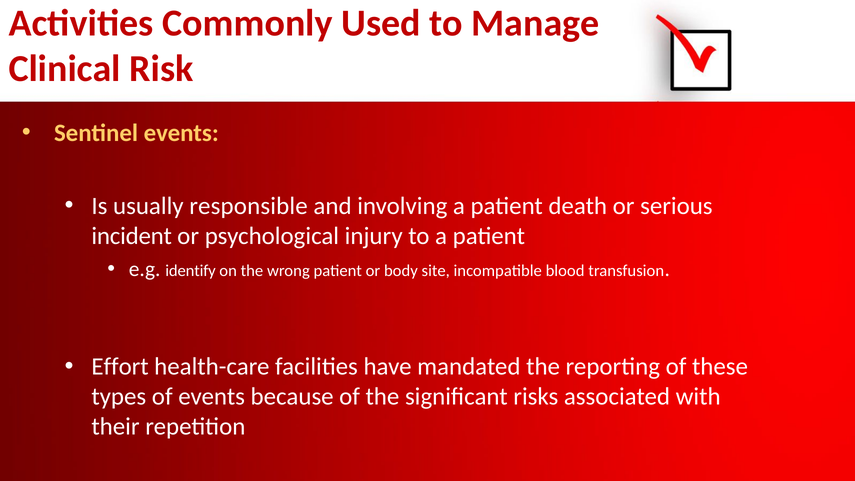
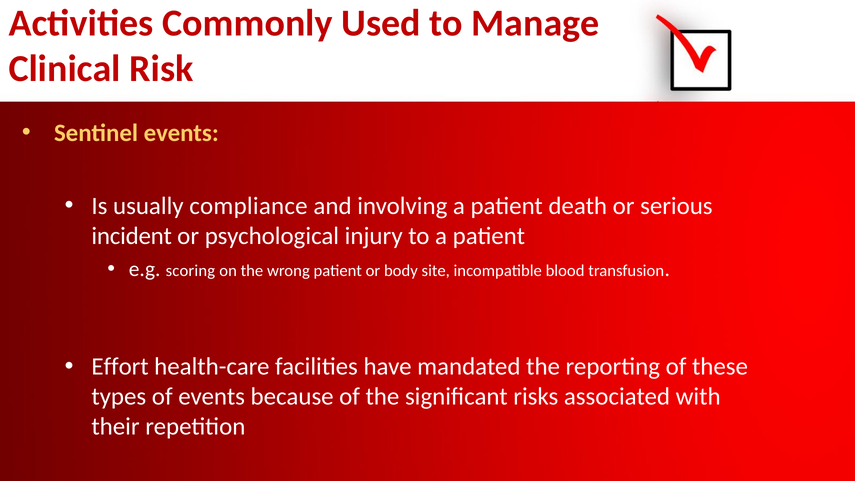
responsible: responsible -> compliance (248, 206)
identify: identify -> scoring (190, 271)
